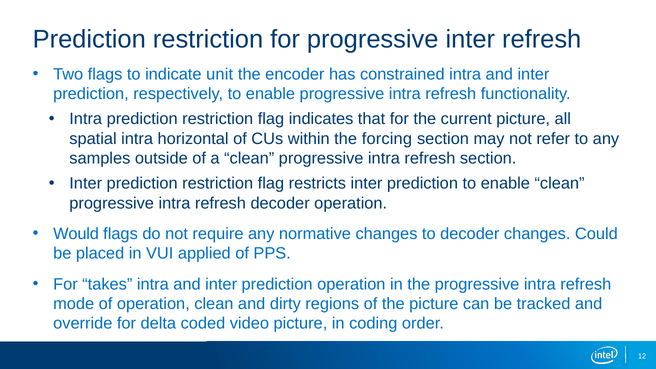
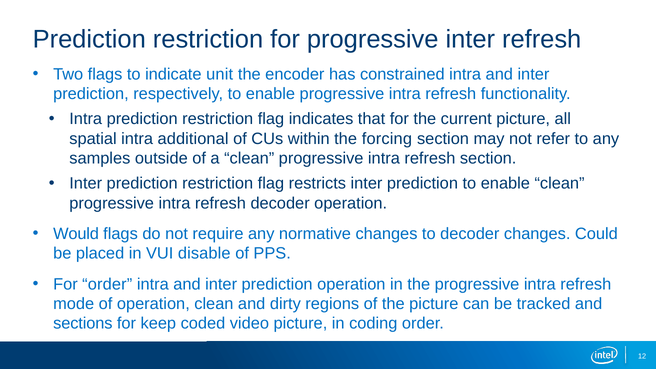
horizontal: horizontal -> additional (193, 139)
applied: applied -> disable (204, 254)
For takes: takes -> order (107, 284)
override: override -> sections (83, 323)
delta: delta -> keep (158, 323)
